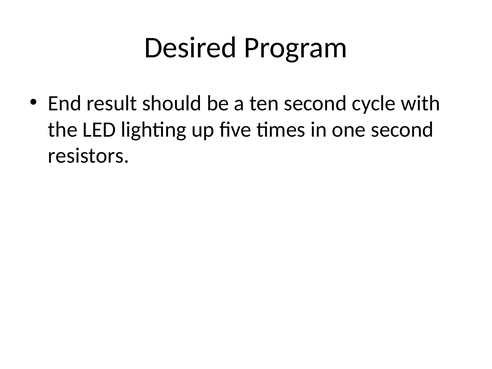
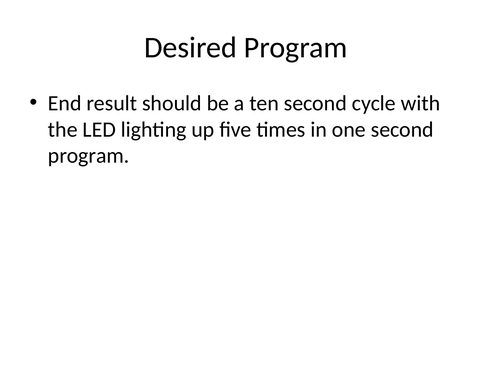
resistors: resistors -> program (89, 156)
